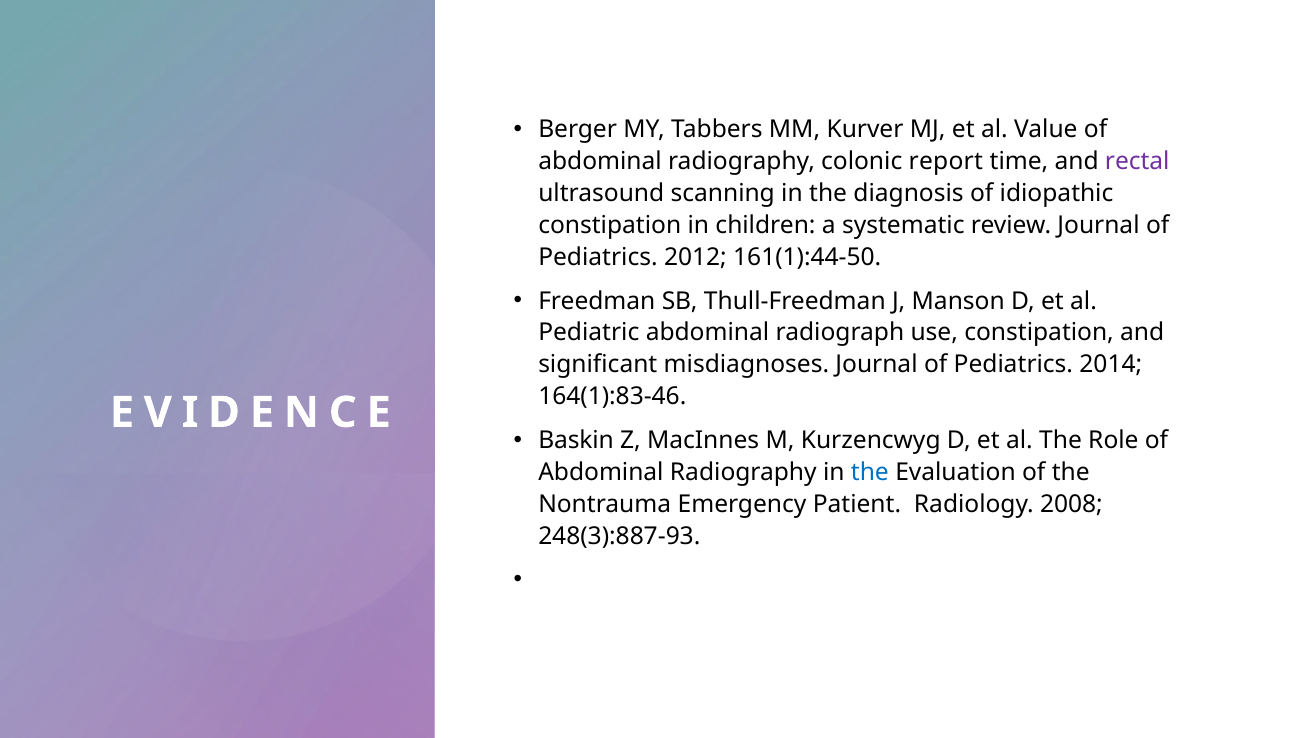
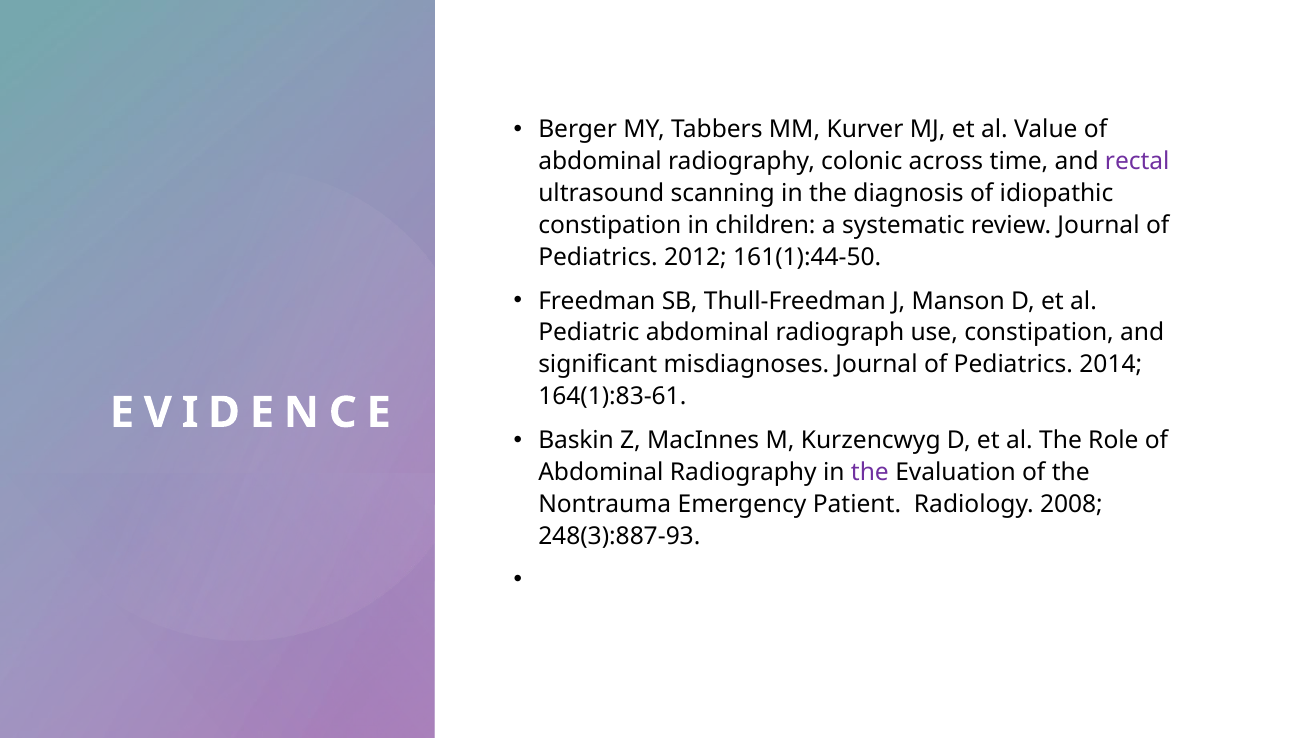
report: report -> across (946, 161)
164(1):83-46: 164(1):83-46 -> 164(1):83-61 (612, 396)
the colour: blue -> purple (870, 472)
